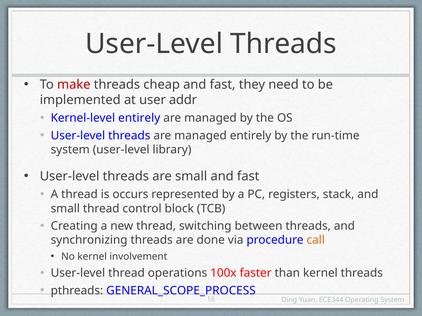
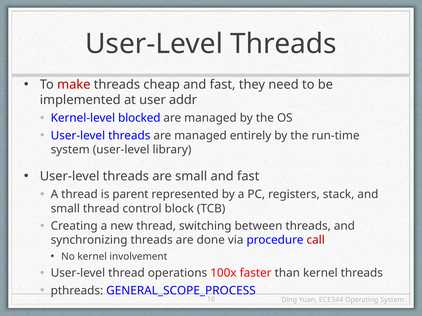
Kernel-level entirely: entirely -> blocked (139, 118)
occurs: occurs -> parent (130, 195)
call colour: orange -> red (316, 240)
